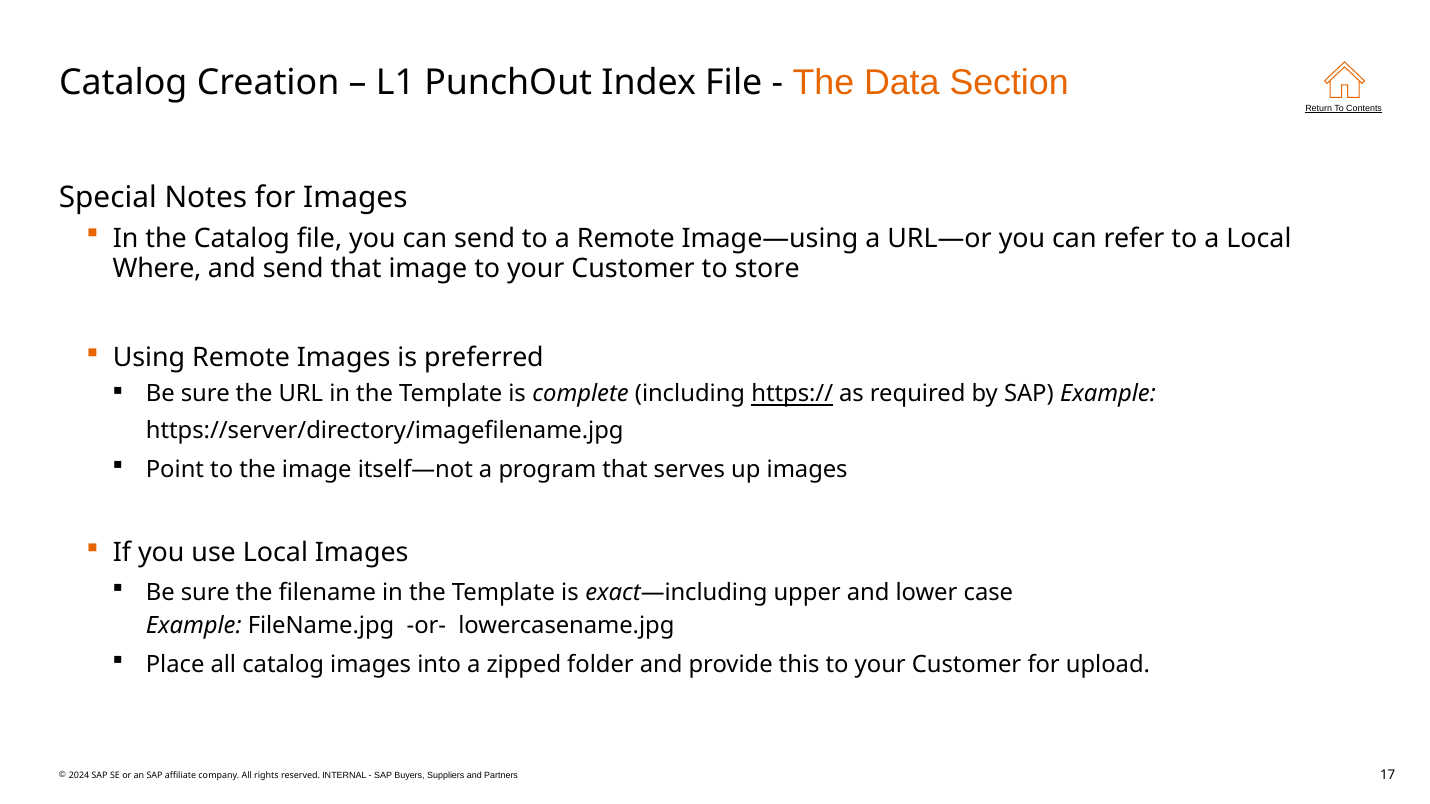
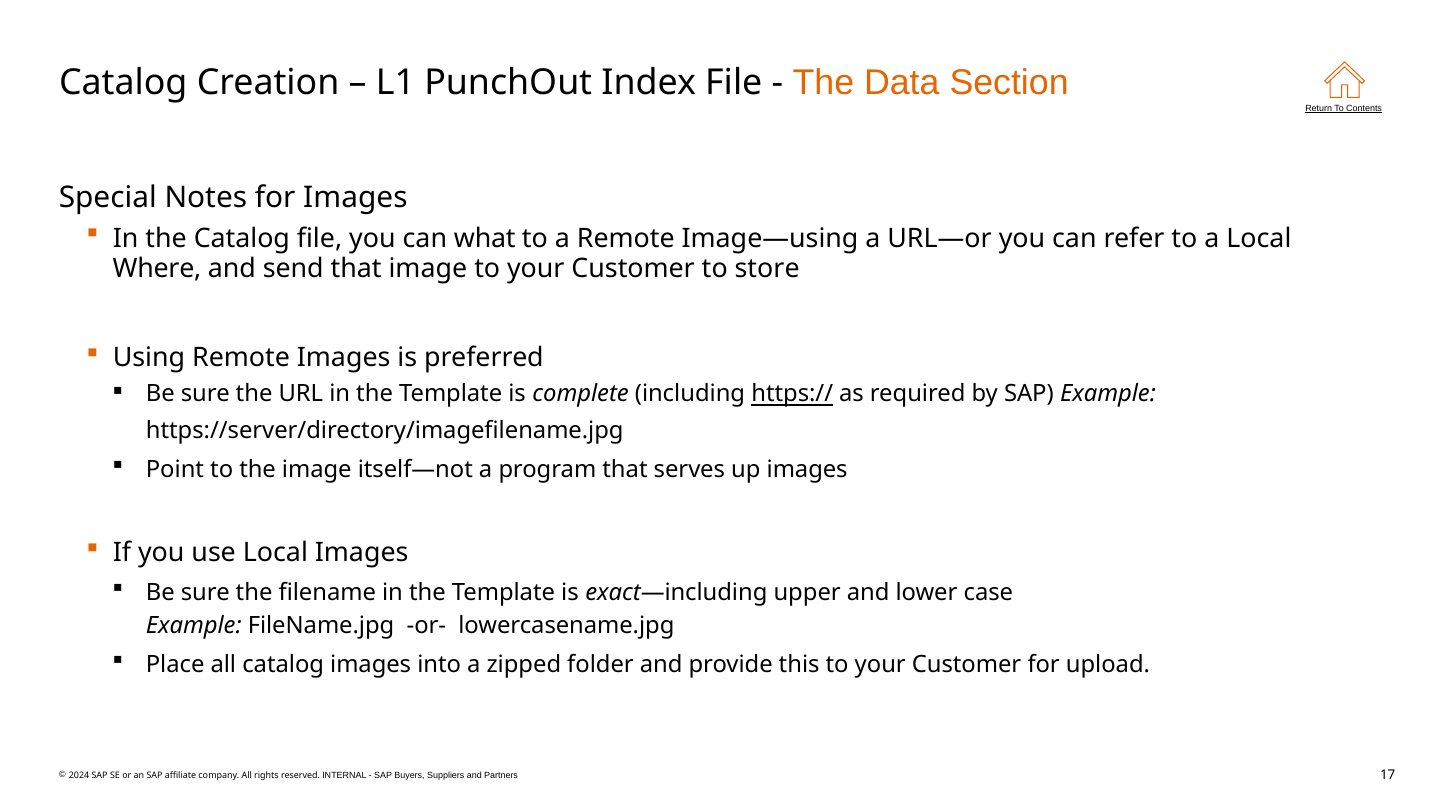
can send: send -> what (485, 238)
